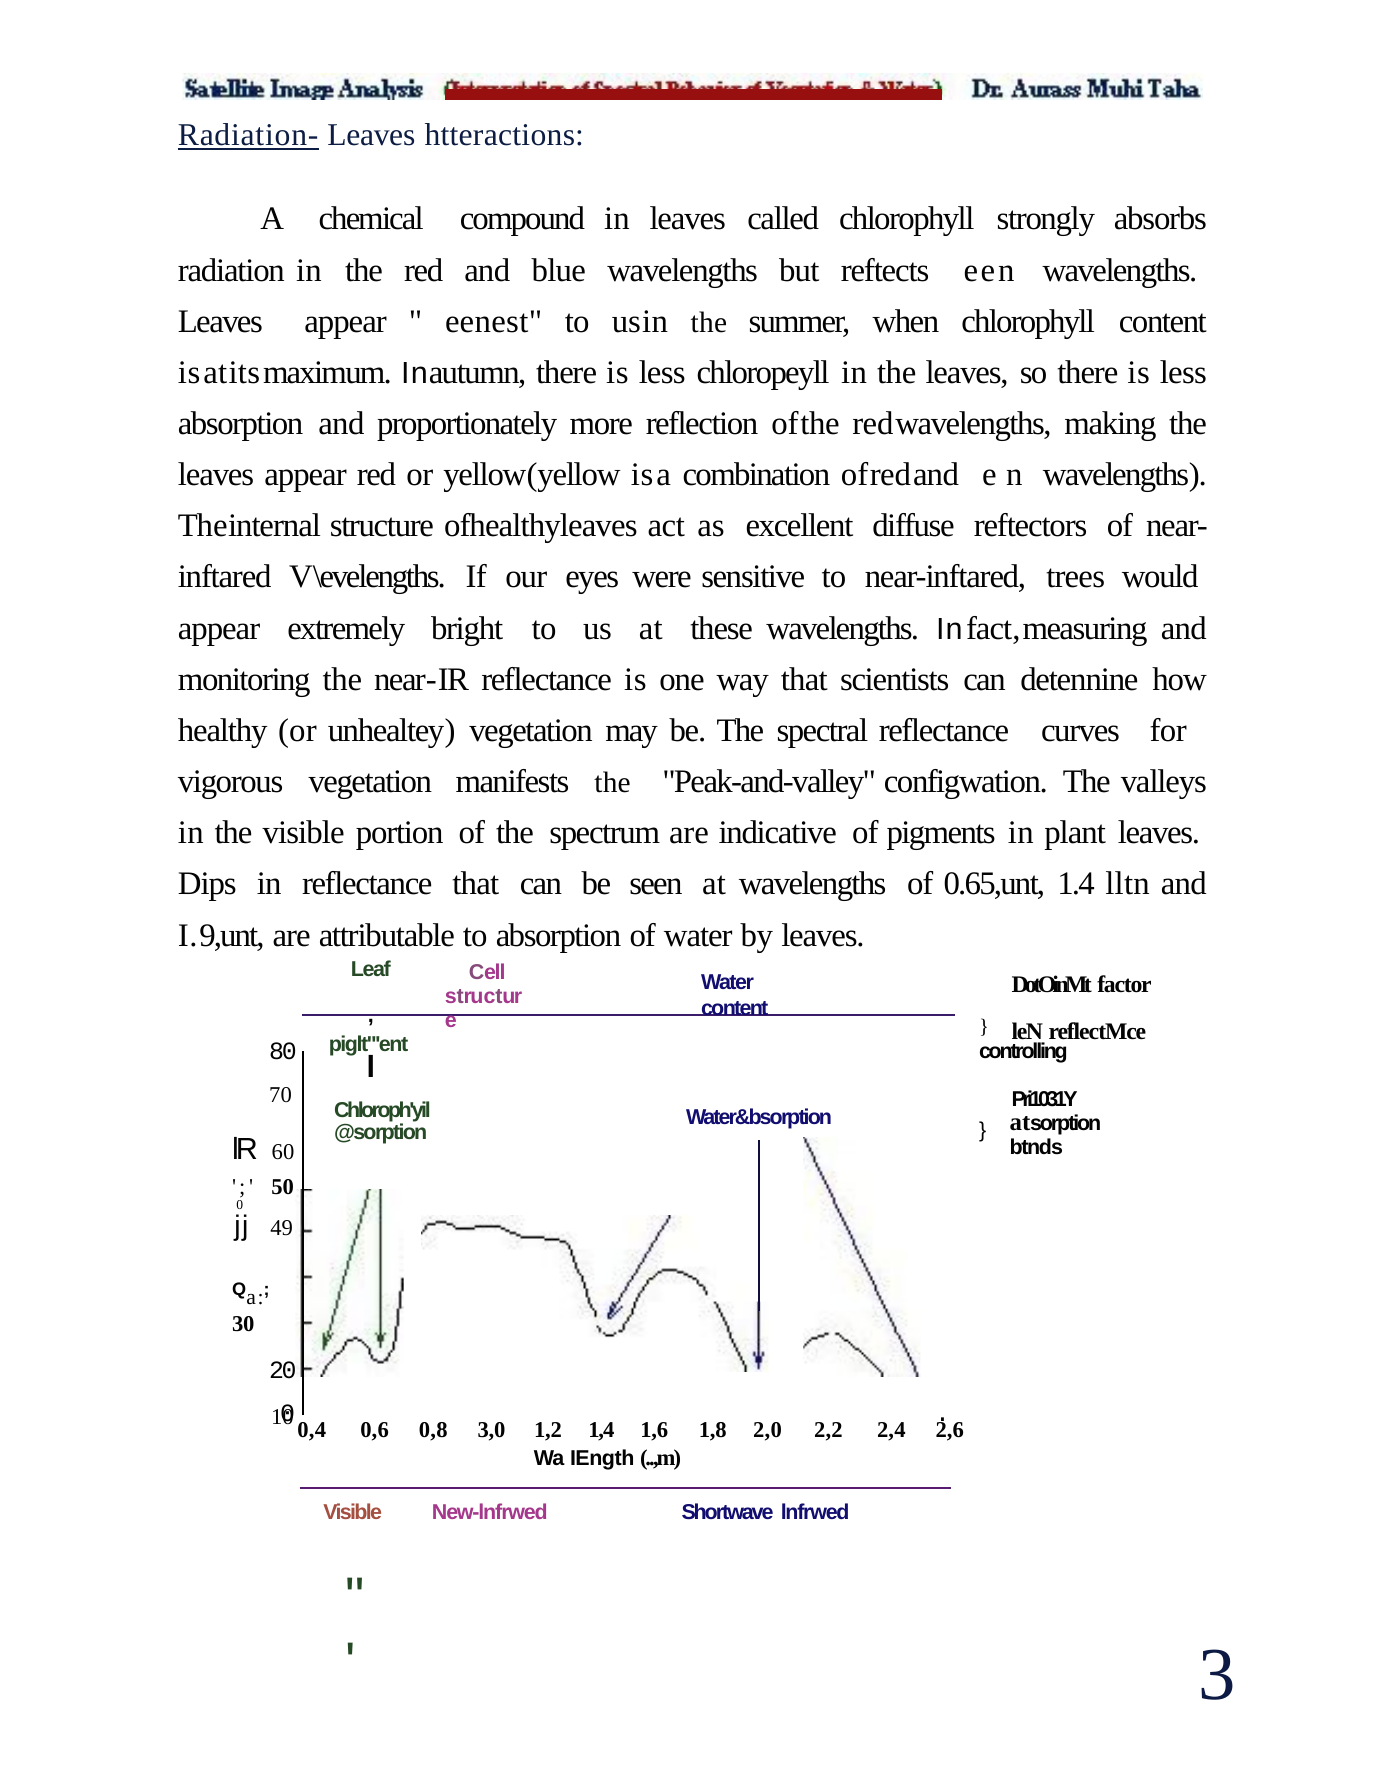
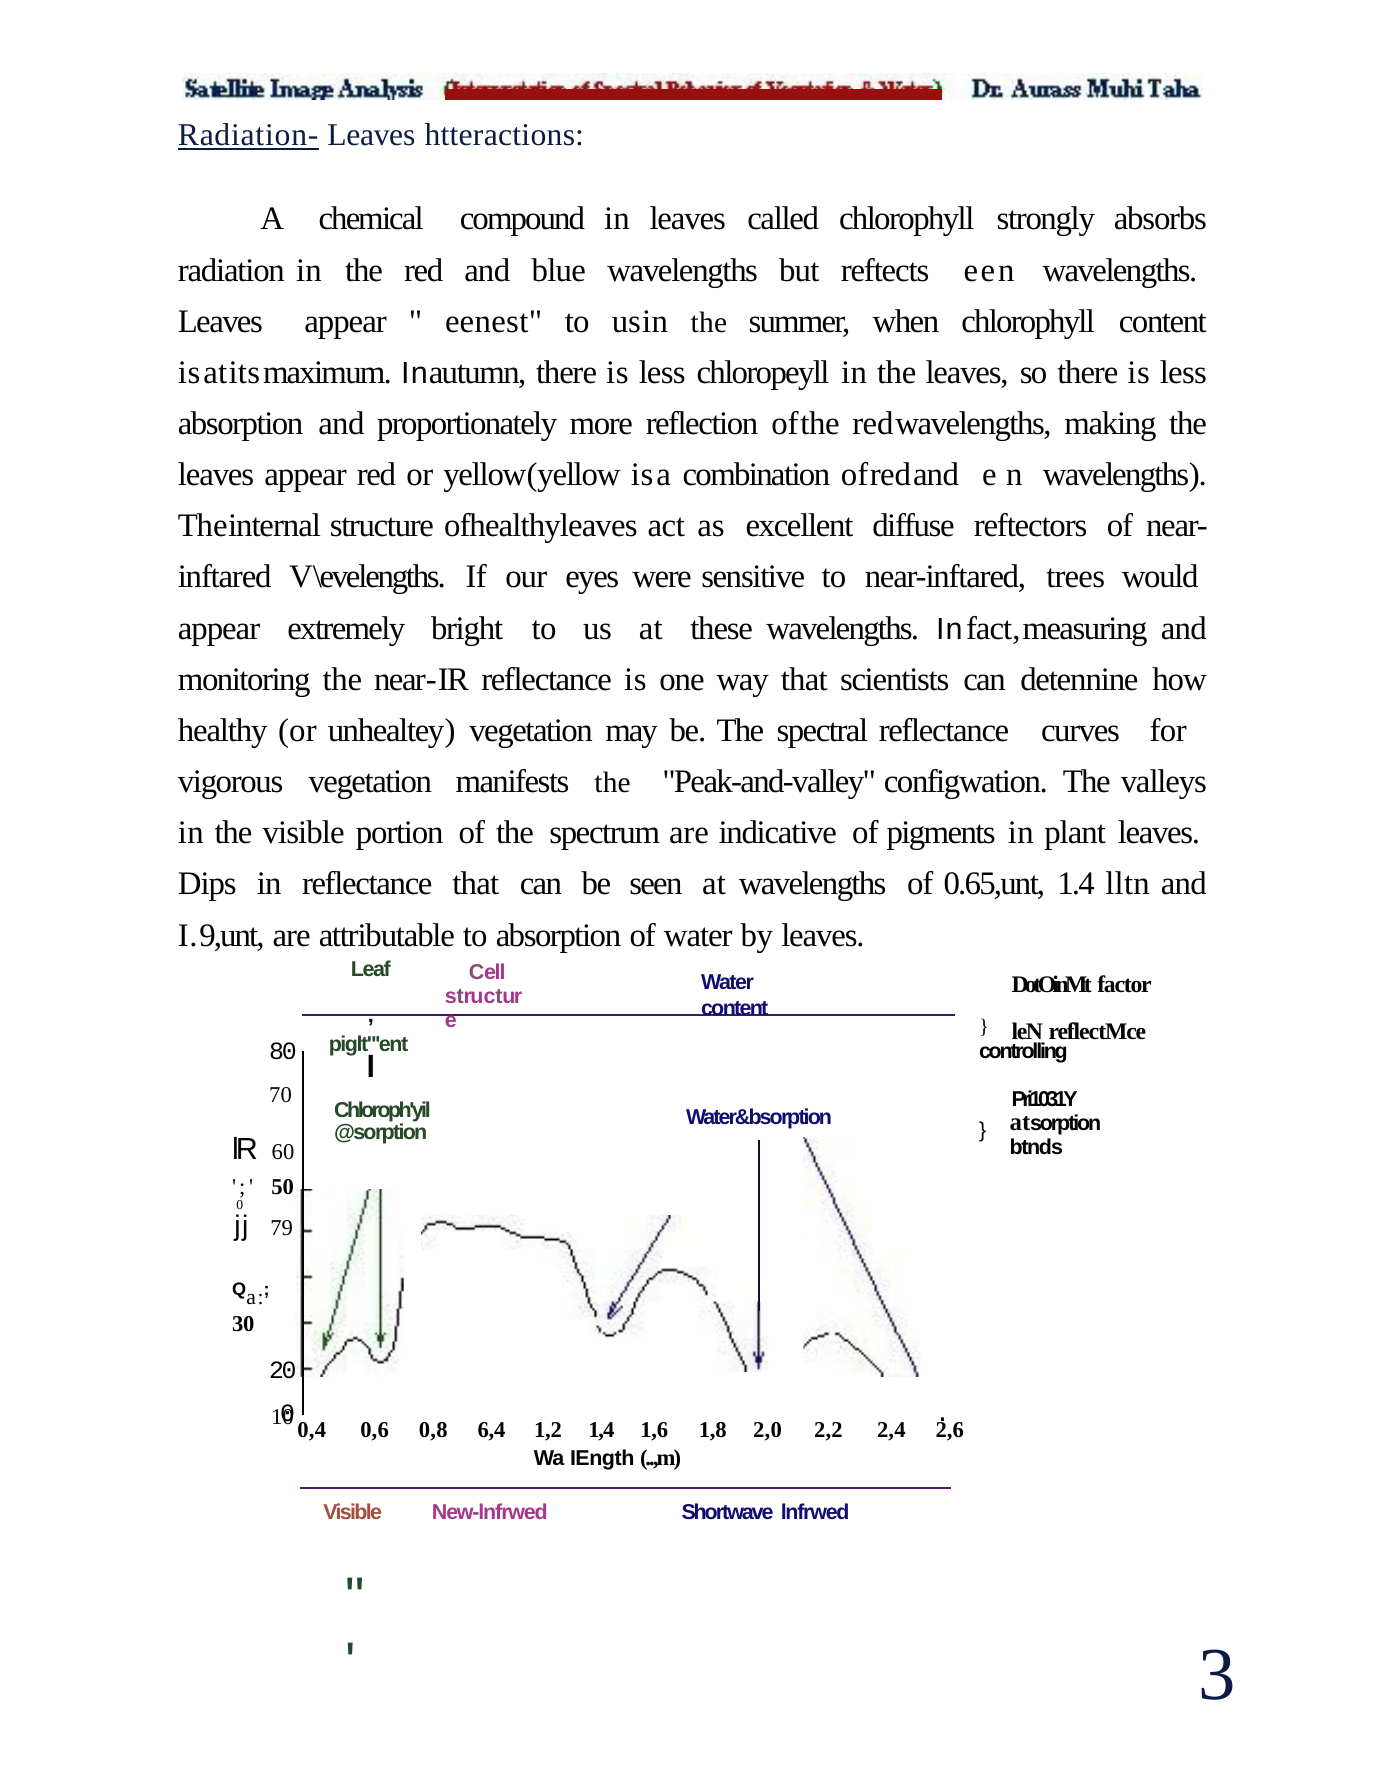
49: 49 -> 79 (282, 1228)
3,0: 3,0 -> 6,4 (492, 1430)
